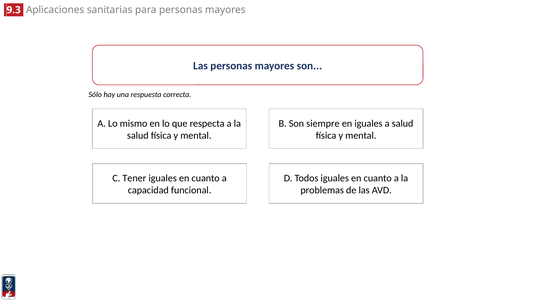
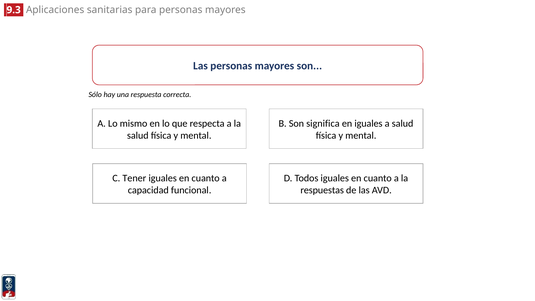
siempre: siempre -> significa (323, 123)
problemas: problemas -> respuestas (322, 190)
